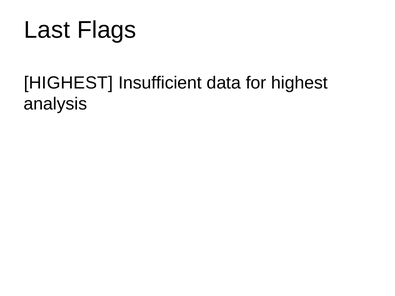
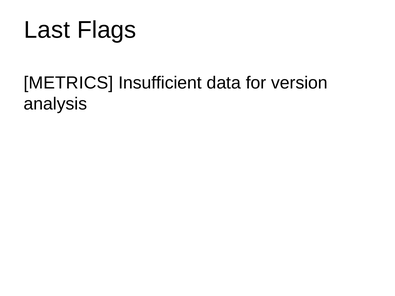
HIGHEST: HIGHEST -> METRICS (68, 83)
for highest: highest -> version (299, 83)
